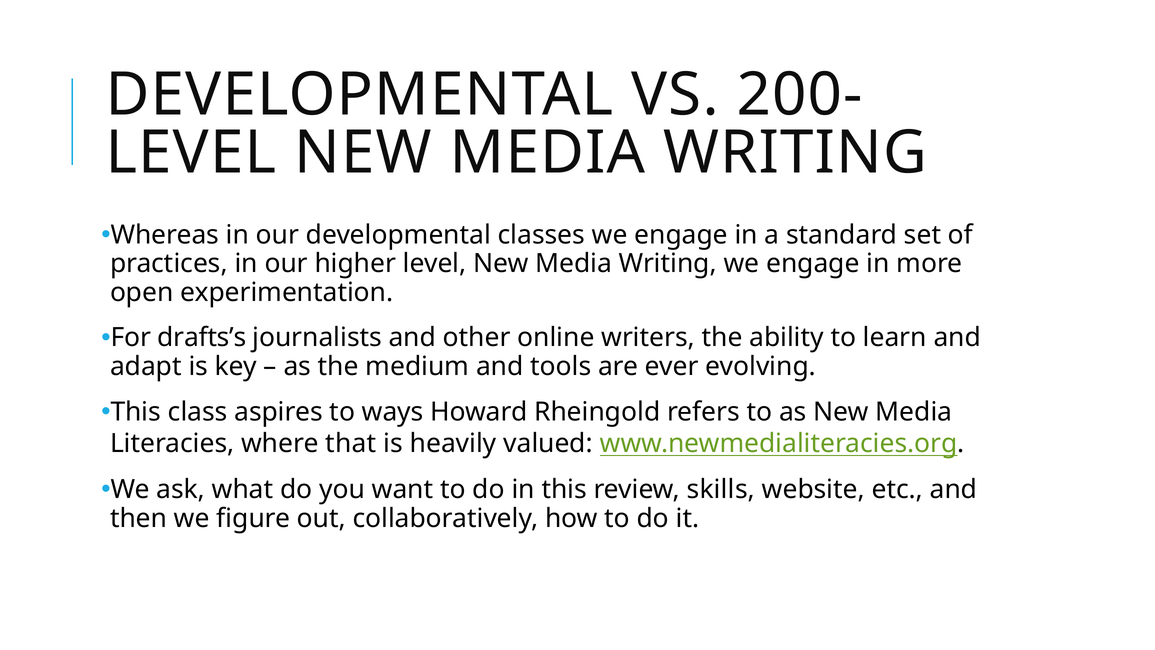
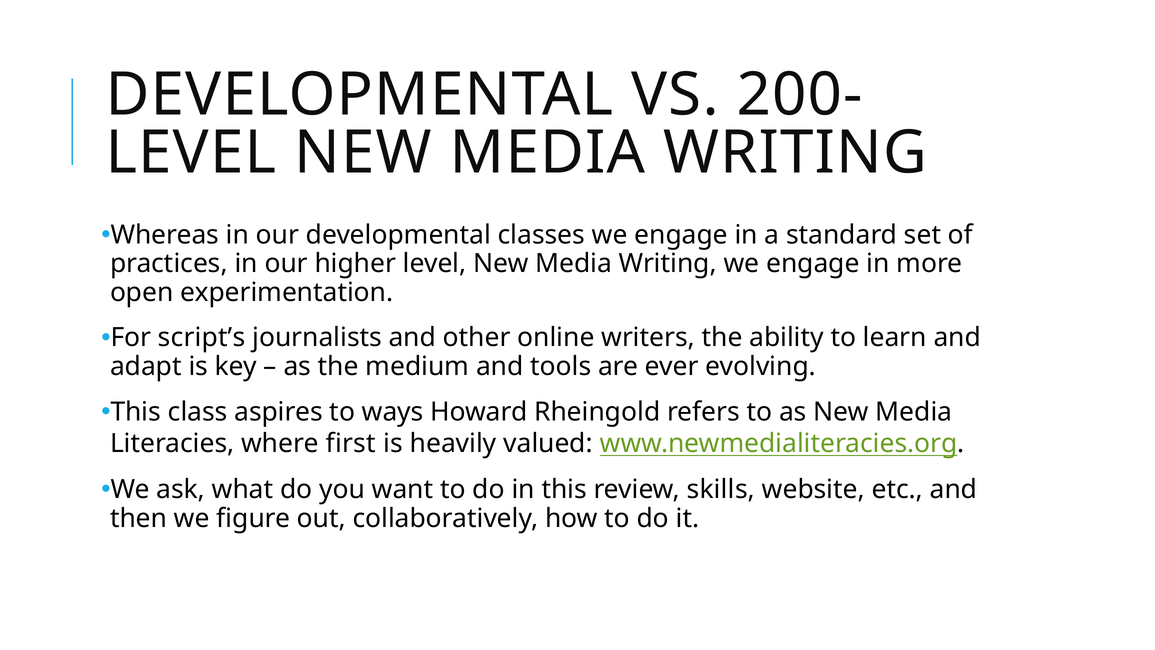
drafts’s: drafts’s -> script’s (202, 338)
that: that -> first (351, 443)
